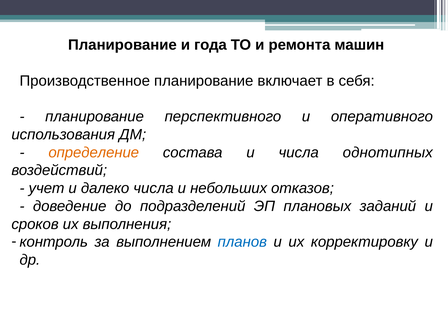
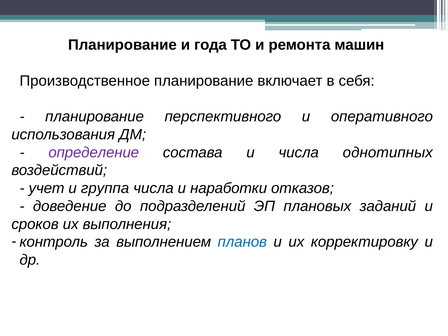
определение colour: orange -> purple (94, 152)
далеко: далеко -> группа (105, 188)
небольших: небольших -> наработки (229, 188)
